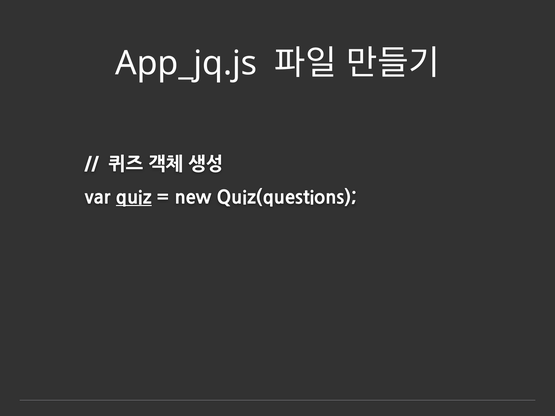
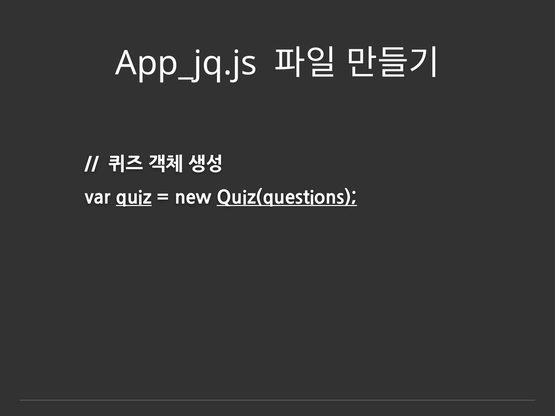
Quiz(questions underline: none -> present (287, 198)
